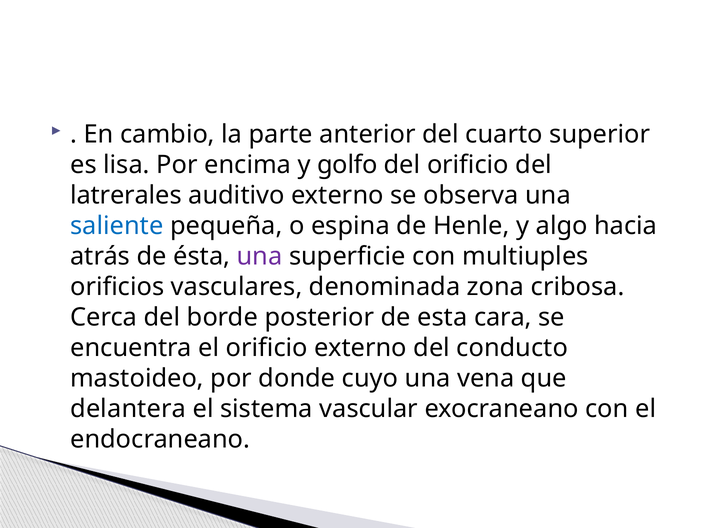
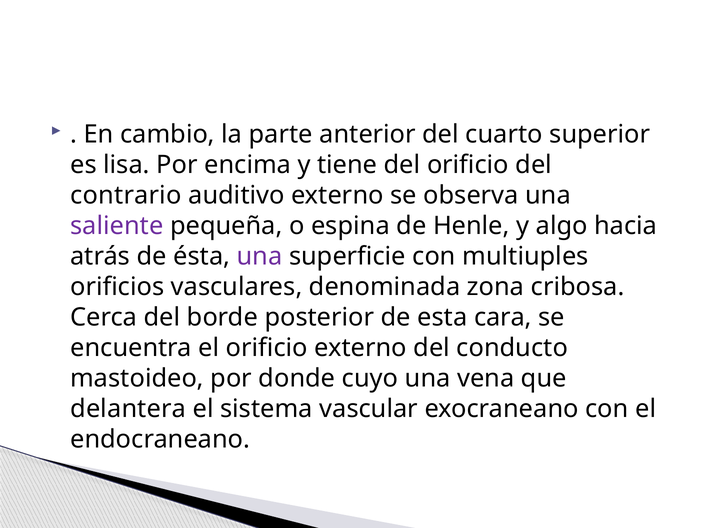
golfo: golfo -> tiene (347, 165)
latrerales: latrerales -> contrario (126, 196)
saliente colour: blue -> purple (117, 226)
